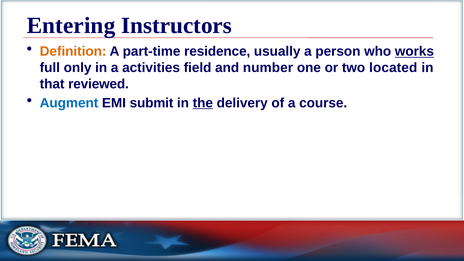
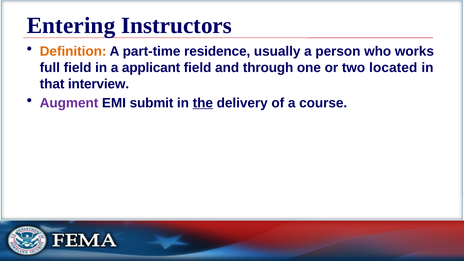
works underline: present -> none (414, 51)
full only: only -> field (78, 68)
activities: activities -> applicant (151, 68)
number: number -> through (268, 68)
reviewed: reviewed -> interview (99, 84)
Augment colour: blue -> purple (69, 103)
